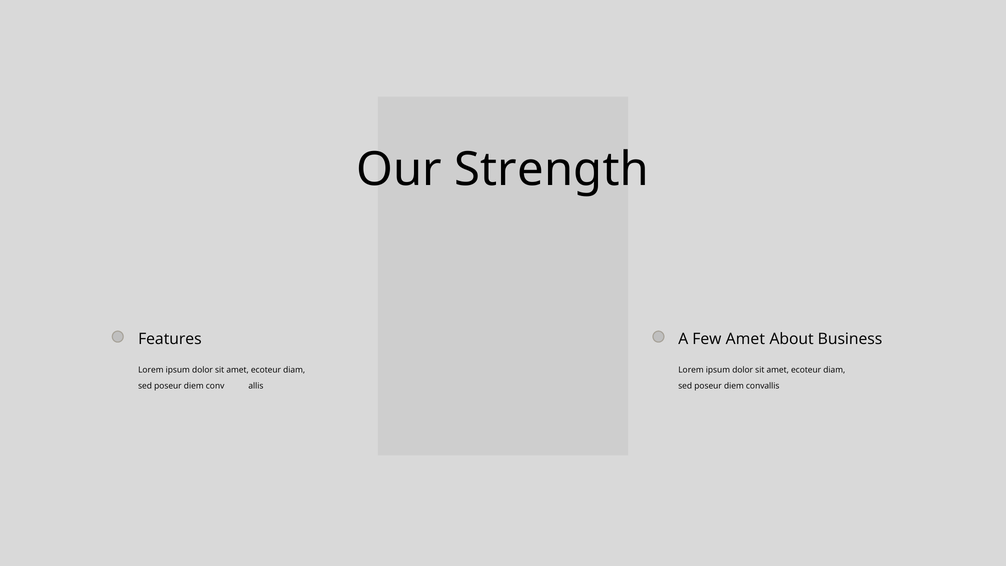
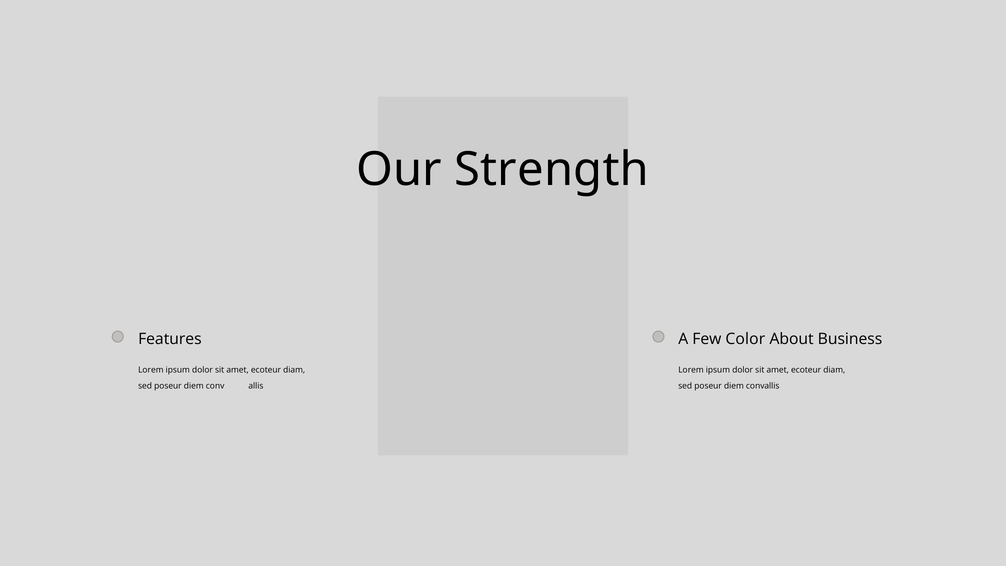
Few Amet: Amet -> Color (745, 339)
